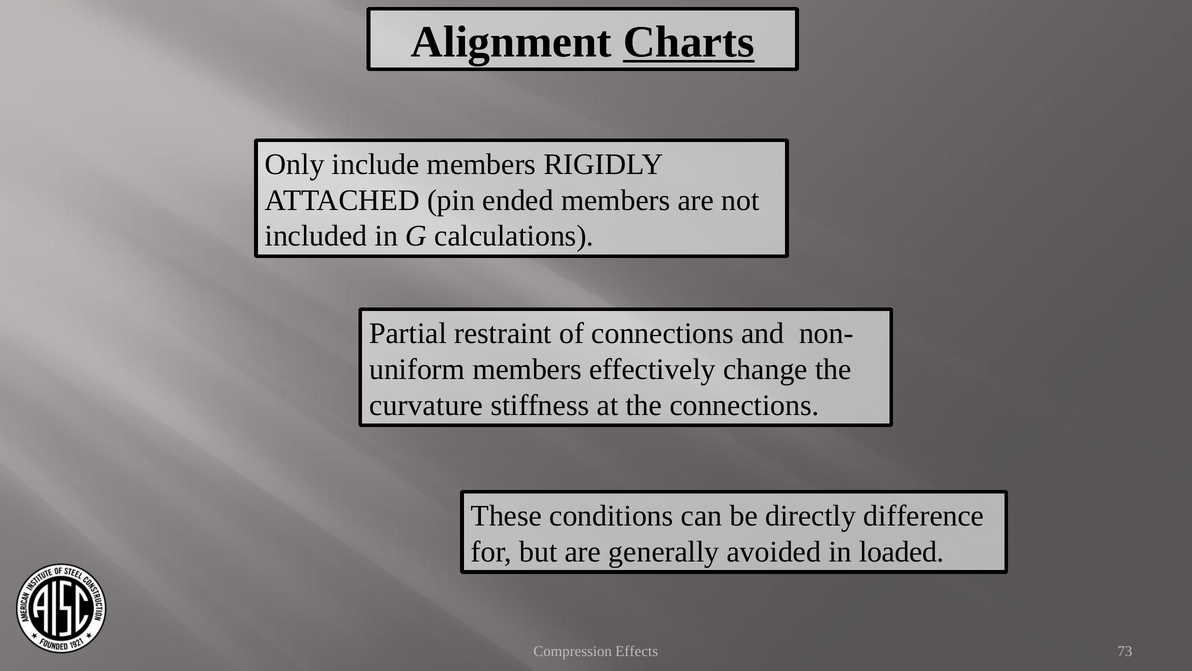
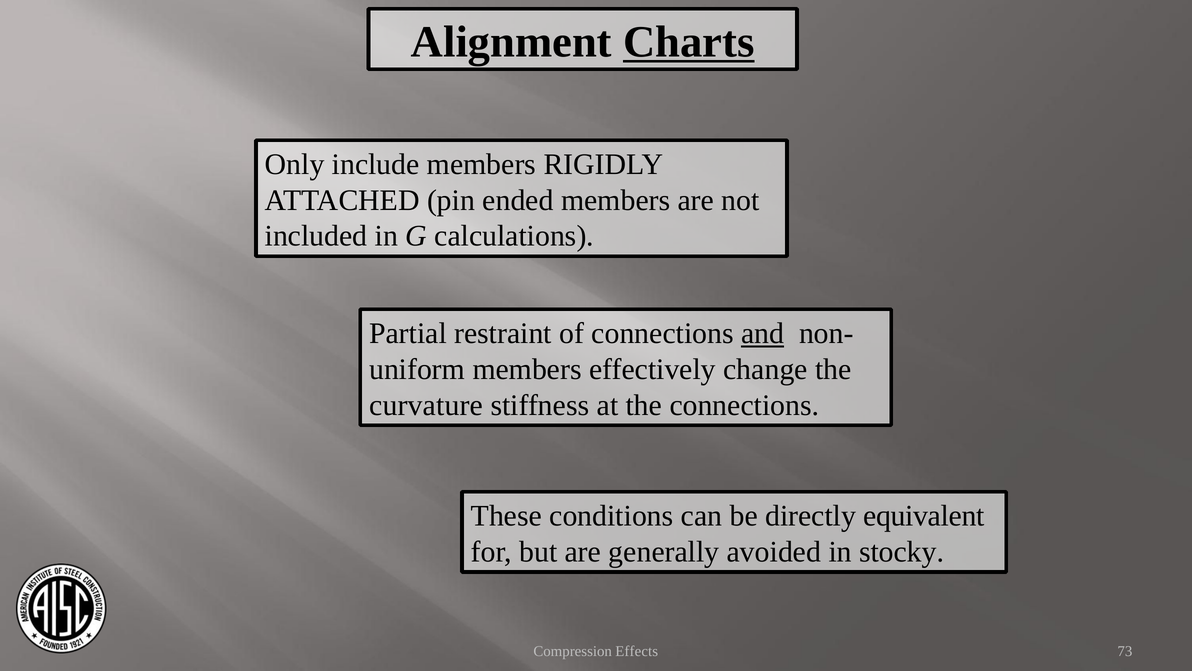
and underline: none -> present (763, 333)
difference: difference -> equivalent (924, 516)
loaded: loaded -> stocky (902, 552)
